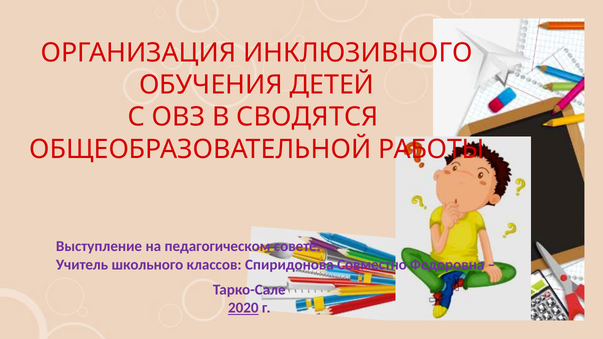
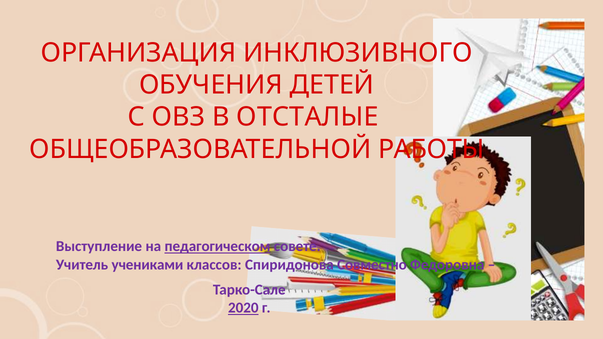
СВОДЯТСЯ: СВОДЯТСЯ -> ОТСТАЛЫЕ (308, 117)
педагогическом underline: none -> present (218, 247)
школьного: школьного -> учениками (147, 265)
